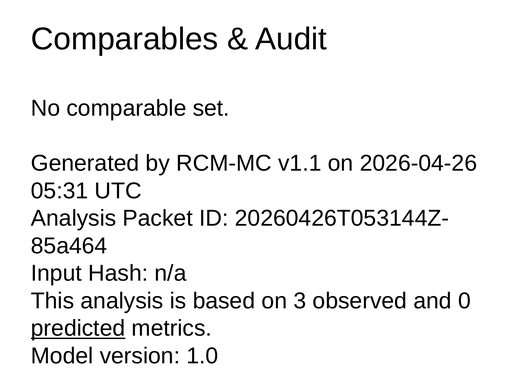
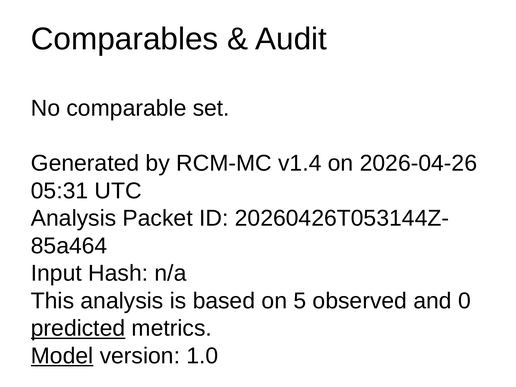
v1.1: v1.1 -> v1.4 (300, 163)
3: 3 -> 5 (300, 301)
Model underline: none -> present (62, 356)
